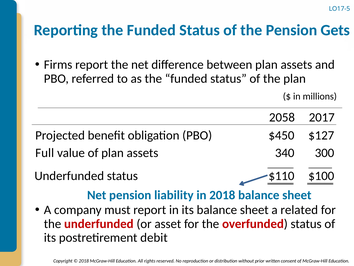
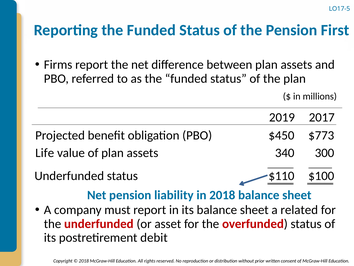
Gets: Gets -> First (335, 30)
2058: 2058 -> 2019 (282, 117)
$127: $127 -> $773 (321, 135)
Full: Full -> Life (45, 153)
